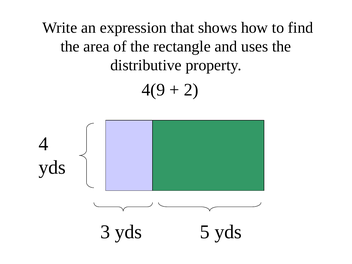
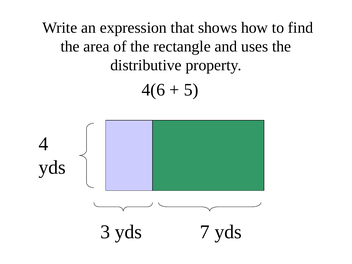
4(9: 4(9 -> 4(6 (153, 90)
2: 2 -> 5 (191, 90)
5: 5 -> 7 (205, 232)
